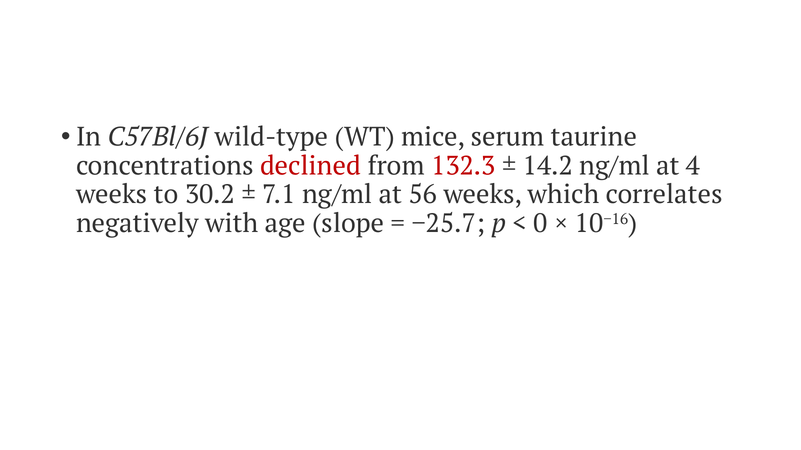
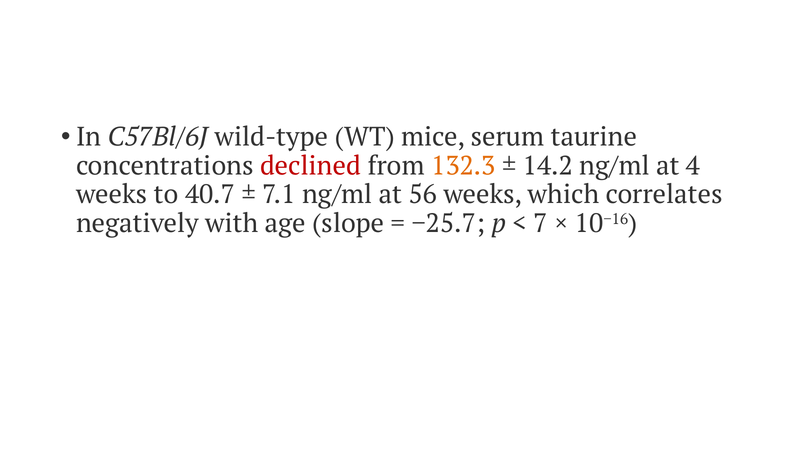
132.3 colour: red -> orange (463, 166)
30.2: 30.2 -> 40.7 (210, 195)
0: 0 -> 7 (541, 224)
